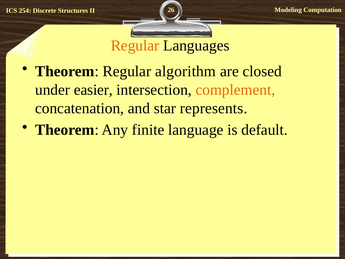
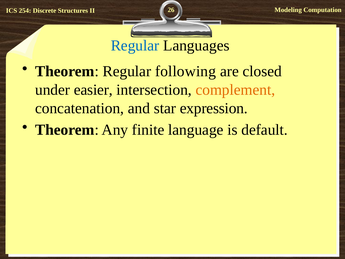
Regular colour: orange -> blue (135, 45)
algorithm: algorithm -> following (186, 71)
represents: represents -> expression (214, 108)
